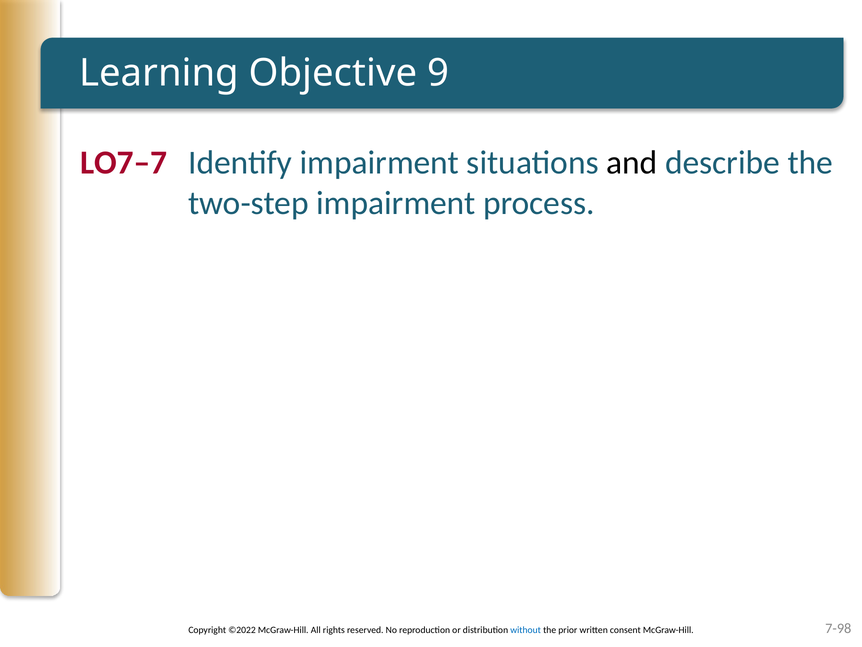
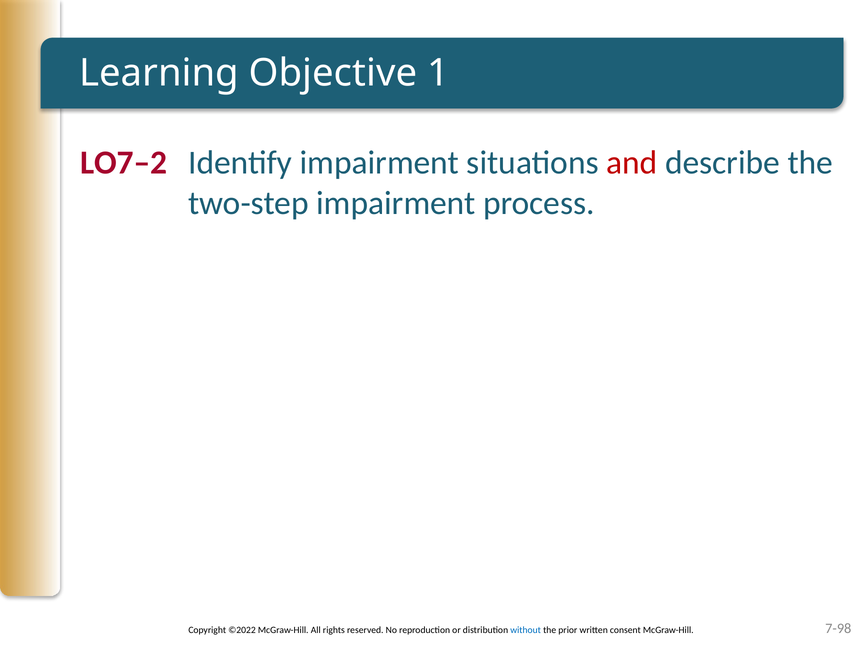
9: 9 -> 1 (438, 73)
LO7–7: LO7–7 -> LO7–2 (124, 163)
and colour: black -> red (632, 163)
